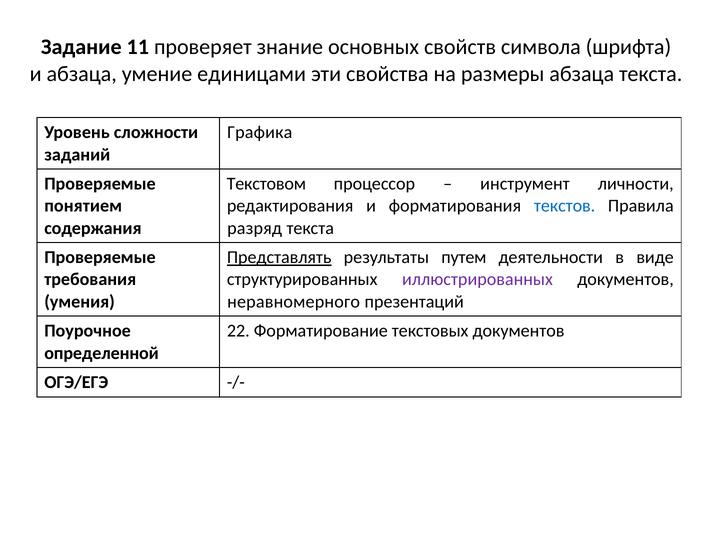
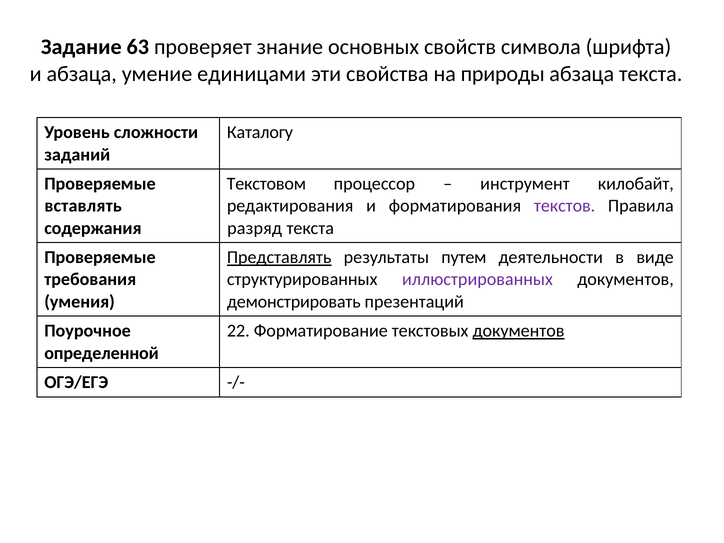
11: 11 -> 63 (138, 47)
размеры: размеры -> природы (503, 74)
Графика: Графика -> Каталогу (260, 132)
личности: личности -> килобайт (636, 184)
понятием: понятием -> вставлять (83, 206)
текстов colour: blue -> purple (565, 206)
неравномерного: неравномерного -> демонстрировать (294, 302)
документов underline: none -> present (518, 331)
